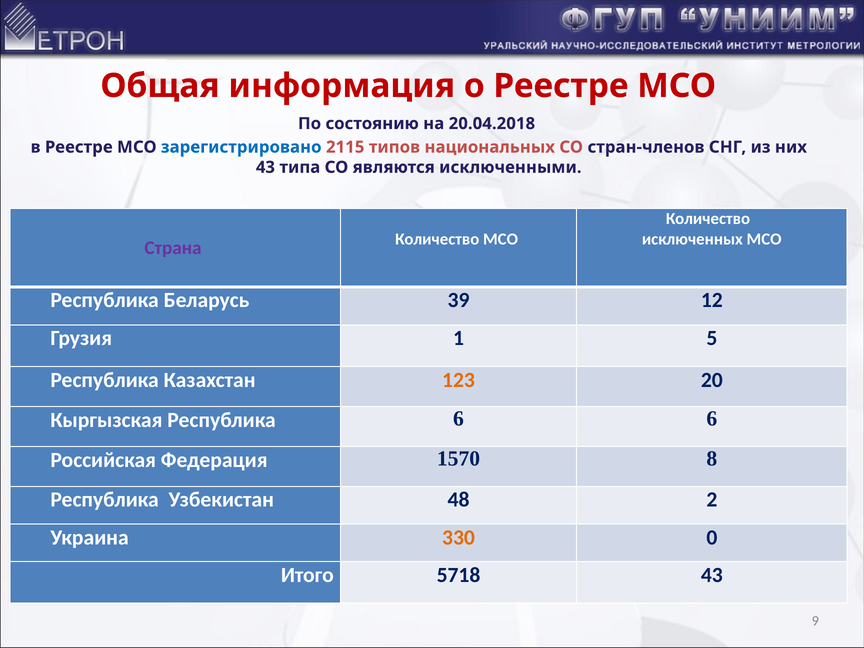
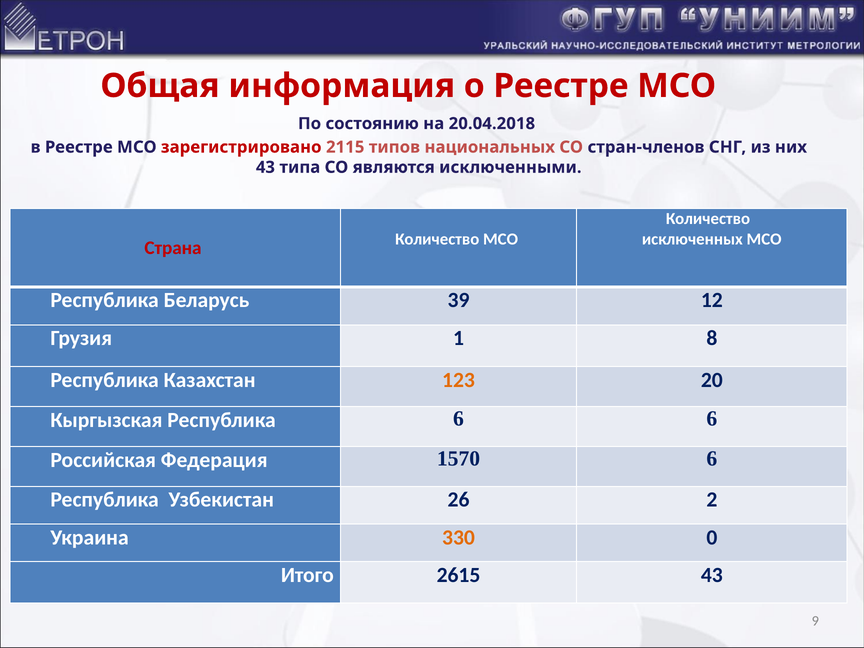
зарегистрировано colour: blue -> red (241, 147)
Страна colour: purple -> red (173, 248)
5: 5 -> 8 (712, 338)
1570 8: 8 -> 6 (712, 459)
48: 48 -> 26 (459, 500)
5718: 5718 -> 2615 (458, 575)
